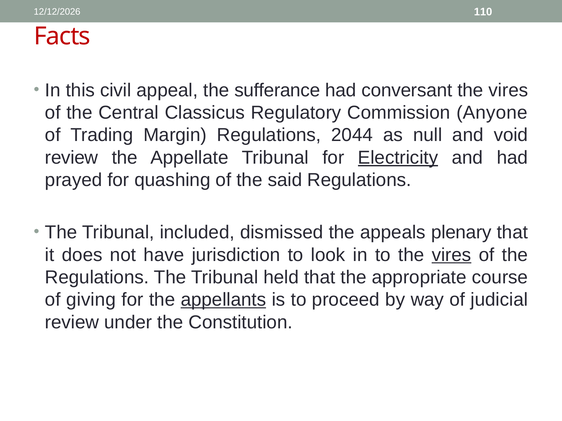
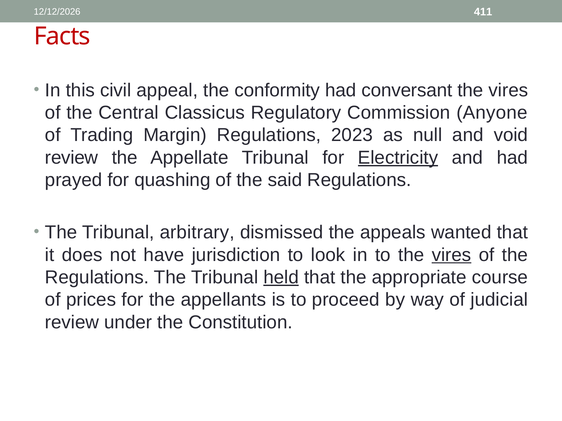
110: 110 -> 411 (483, 12)
sufferance: sufferance -> conformity (277, 90)
2044: 2044 -> 2023 (352, 135)
included: included -> arbitrary (197, 233)
plenary: plenary -> wanted (461, 233)
held underline: none -> present (281, 278)
giving: giving -> prices (91, 300)
appellants underline: present -> none (223, 300)
